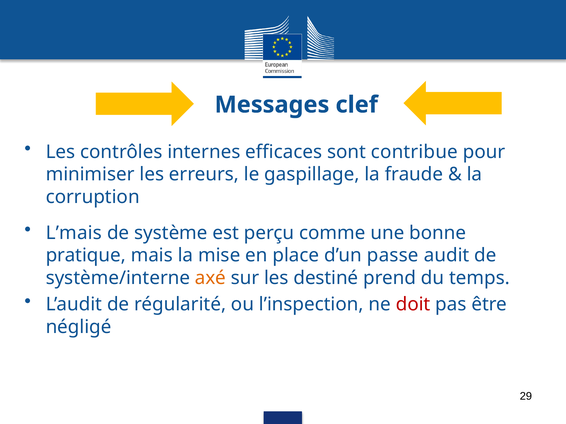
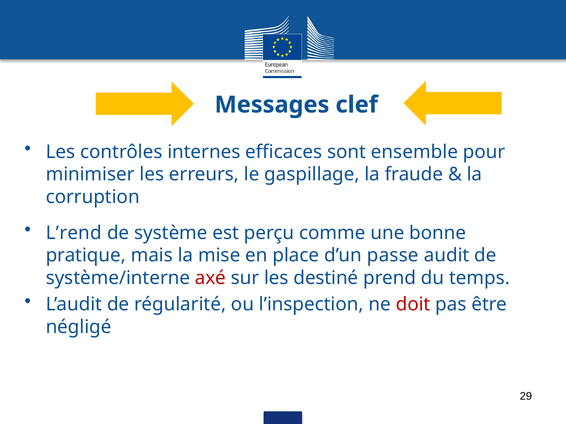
contribue: contribue -> ensemble (414, 152)
L’mais: L’mais -> L’rend (74, 233)
axé colour: orange -> red (210, 278)
